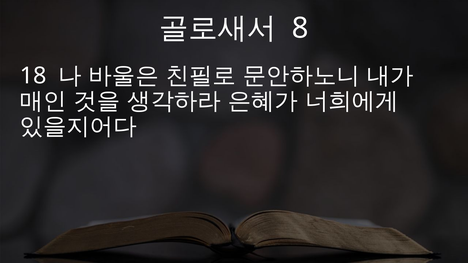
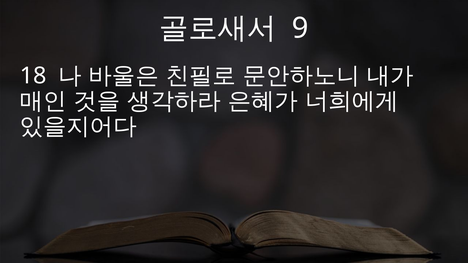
8: 8 -> 9 (300, 28)
